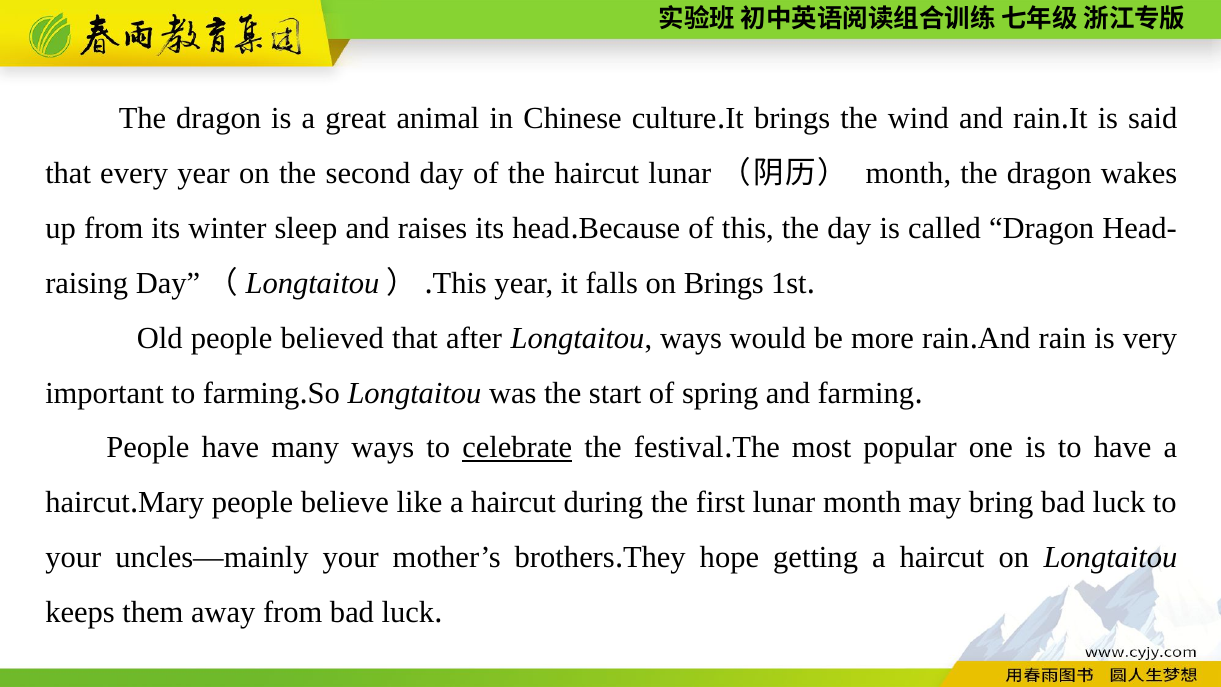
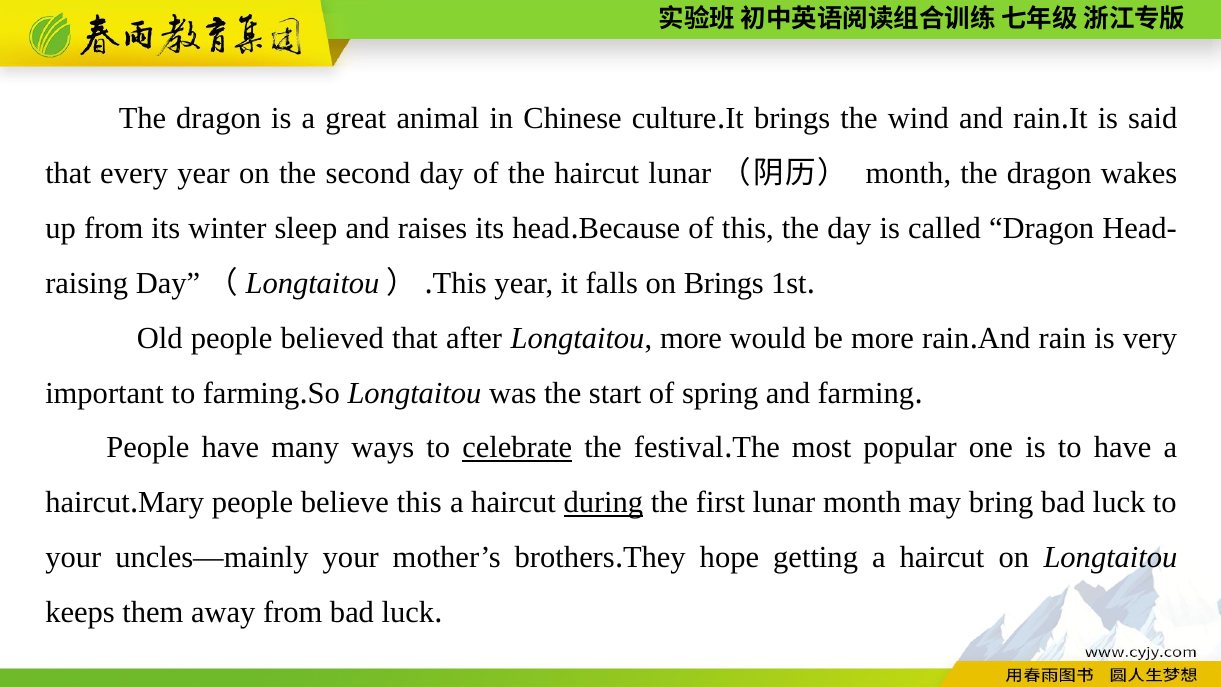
Longtaitou ways: ways -> more (691, 338)
believe like: like -> this (419, 503)
during underline: none -> present (603, 503)
